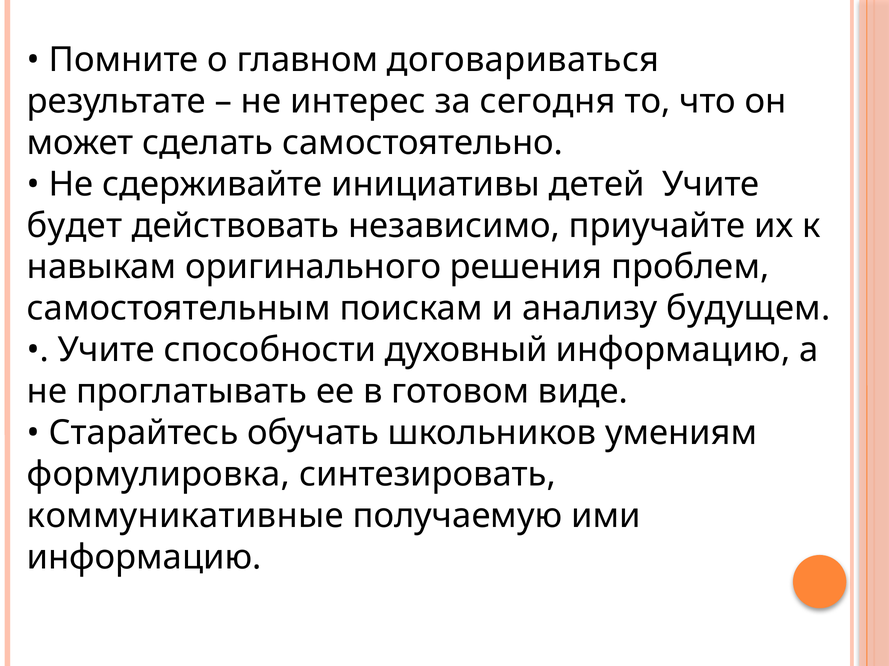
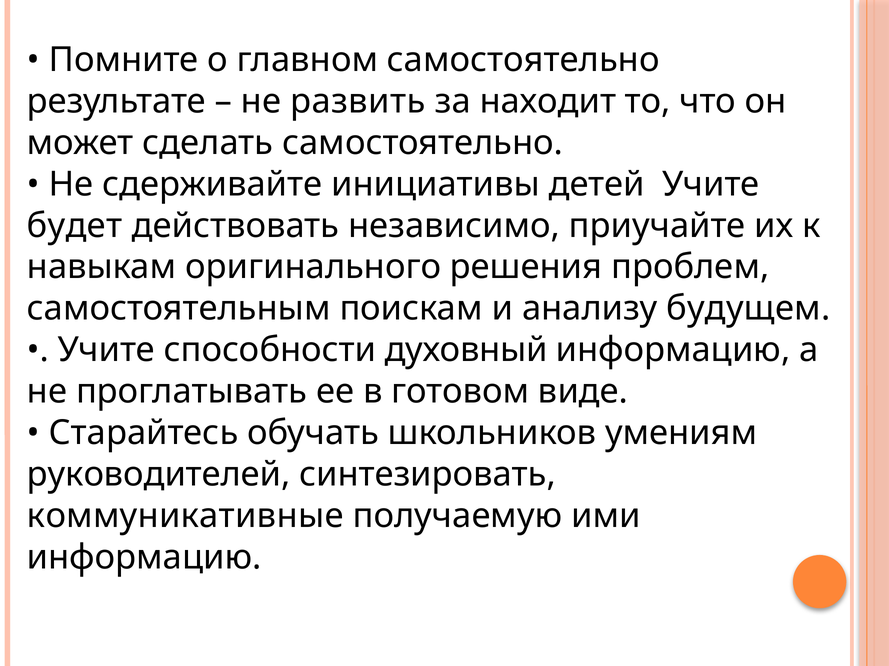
главном договариваться: договариваться -> самостоятельно (523, 60)
интерес: интерес -> развить (358, 101)
сегодня: сегодня -> находит (548, 101)
формулировка: формулировка -> руководителей (159, 475)
